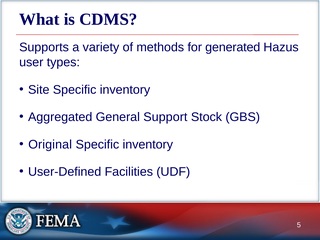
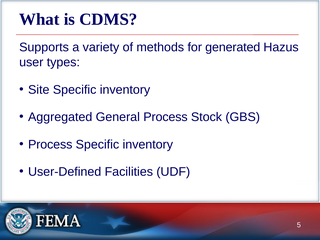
General Support: Support -> Process (165, 117)
Original: Original -> Process (50, 144)
